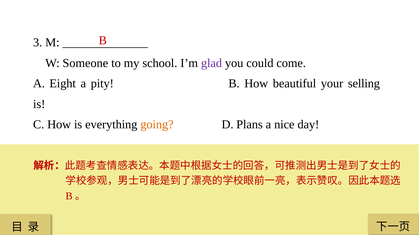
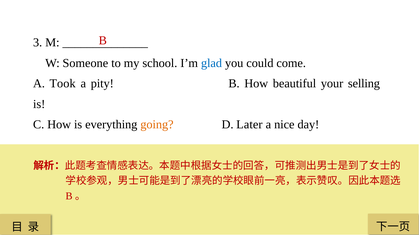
glad colour: purple -> blue (212, 63)
Eight: Eight -> Took (63, 84)
Plans: Plans -> Later (249, 125)
